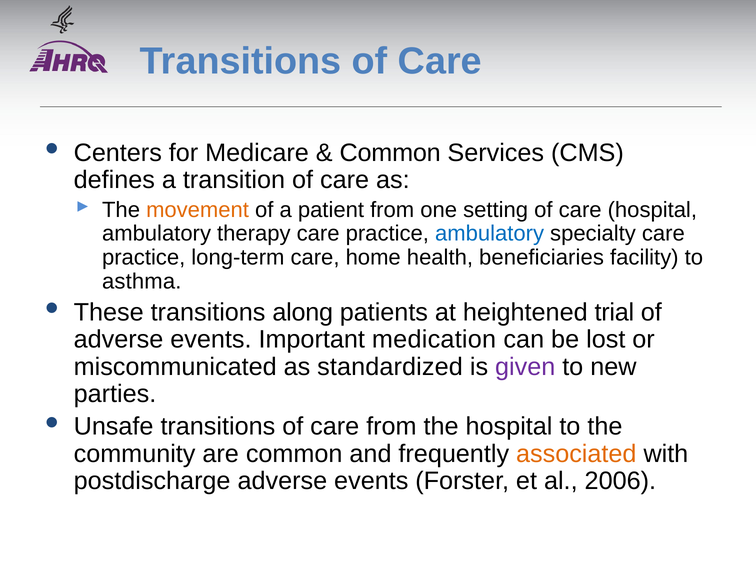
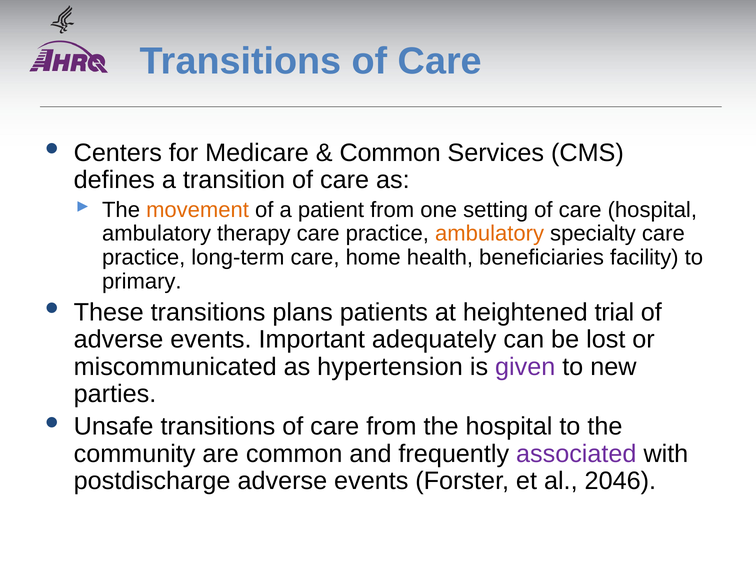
ambulatory colour: blue -> orange (490, 234)
asthma: asthma -> primary (142, 281)
along: along -> plans (303, 312)
medication: medication -> adequately (434, 340)
standardized: standardized -> hypertension (390, 367)
associated colour: orange -> purple (576, 454)
2006: 2006 -> 2046 (620, 481)
